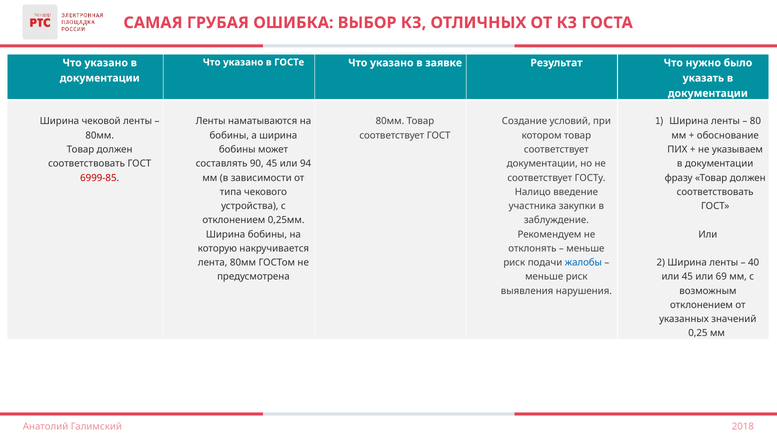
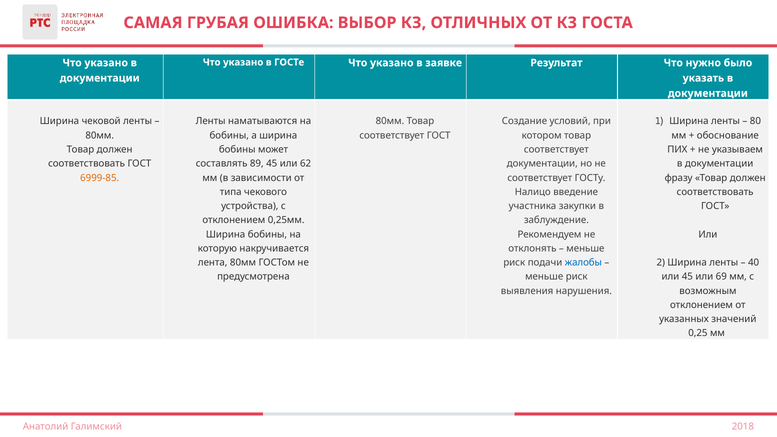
90: 90 -> 89 (257, 164)
94: 94 -> 62 (306, 164)
6999-85 colour: red -> orange (100, 178)
